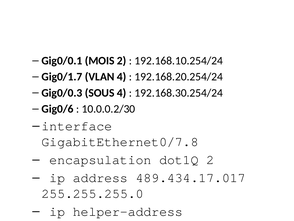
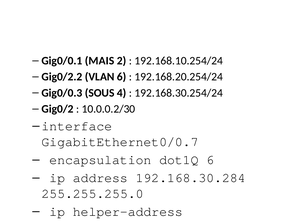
MOIS: MOIS -> MAIS (100, 61)
Gig0/1.7: Gig0/1.7 -> Gig0/2.2 (62, 77)
VLAN 4: 4 -> 6 (122, 77)
Gig0/6: Gig0/6 -> Gig0/2 (58, 109)
GigabitEthernet0/7.8: GigabitEthernet0/7.8 -> GigabitEthernet0/0.7 (120, 141)
dot1Q 2: 2 -> 6 (210, 159)
489.434.17.017: 489.434.17.017 -> 192.168.30.284 (191, 177)
